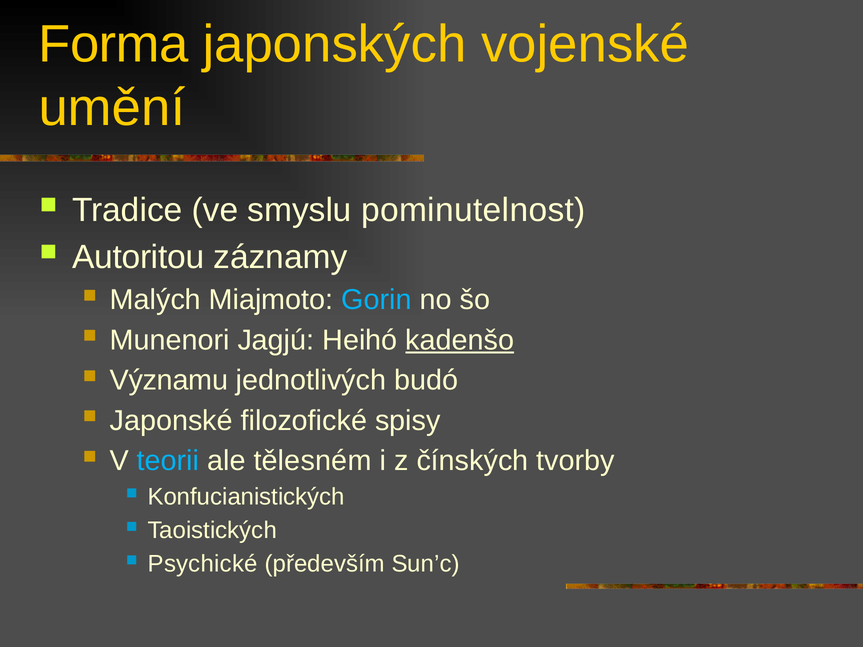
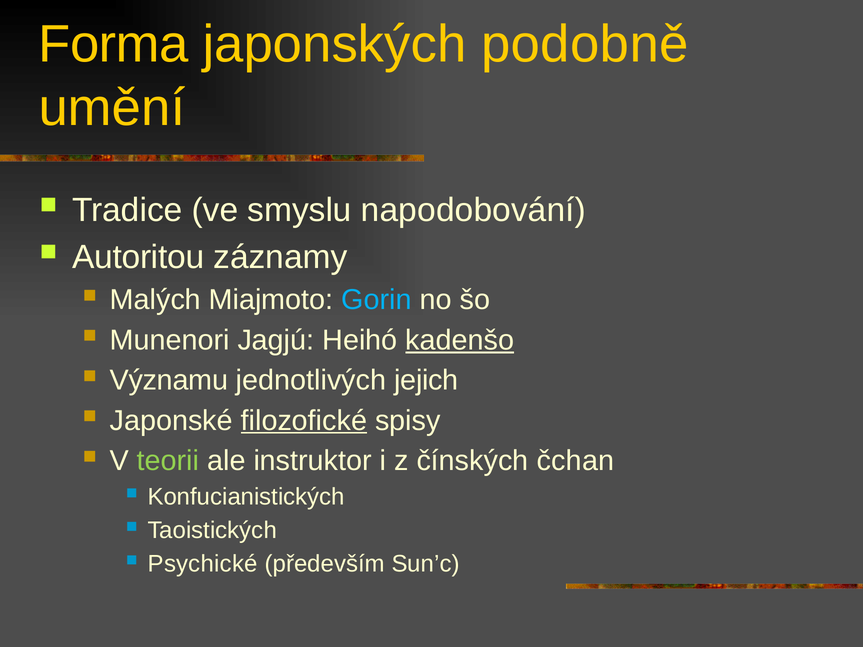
vojenské: vojenské -> podobně (585, 45)
pominutelnost: pominutelnost -> napodobování (474, 210)
budó: budó -> jejich (426, 380)
filozofické underline: none -> present (304, 421)
teorii colour: light blue -> light green (168, 461)
tělesném: tělesném -> instruktor (313, 461)
tvorby: tvorby -> čchan (575, 461)
